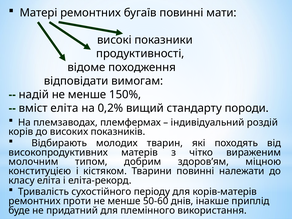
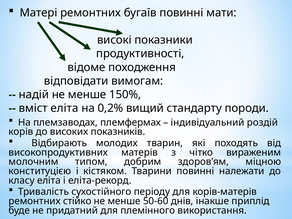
проти: проти -> стійко (77, 201)
